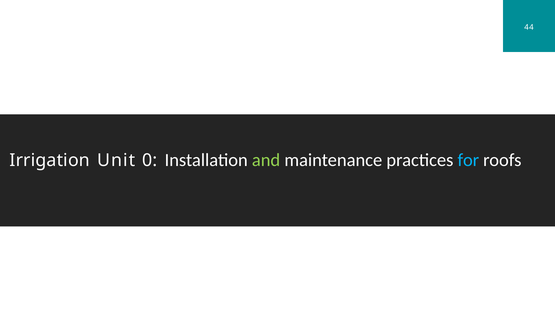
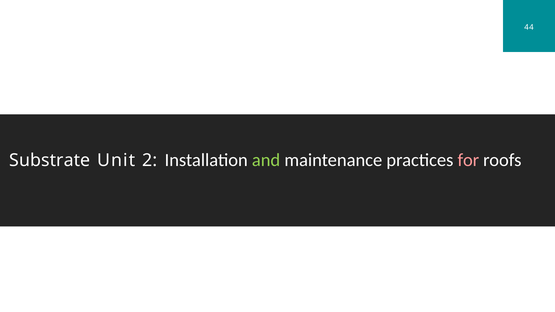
Irrigation: Irrigation -> Substrate (50, 160)
0: 0 -> 2 (150, 160)
for colour: light blue -> pink (468, 160)
